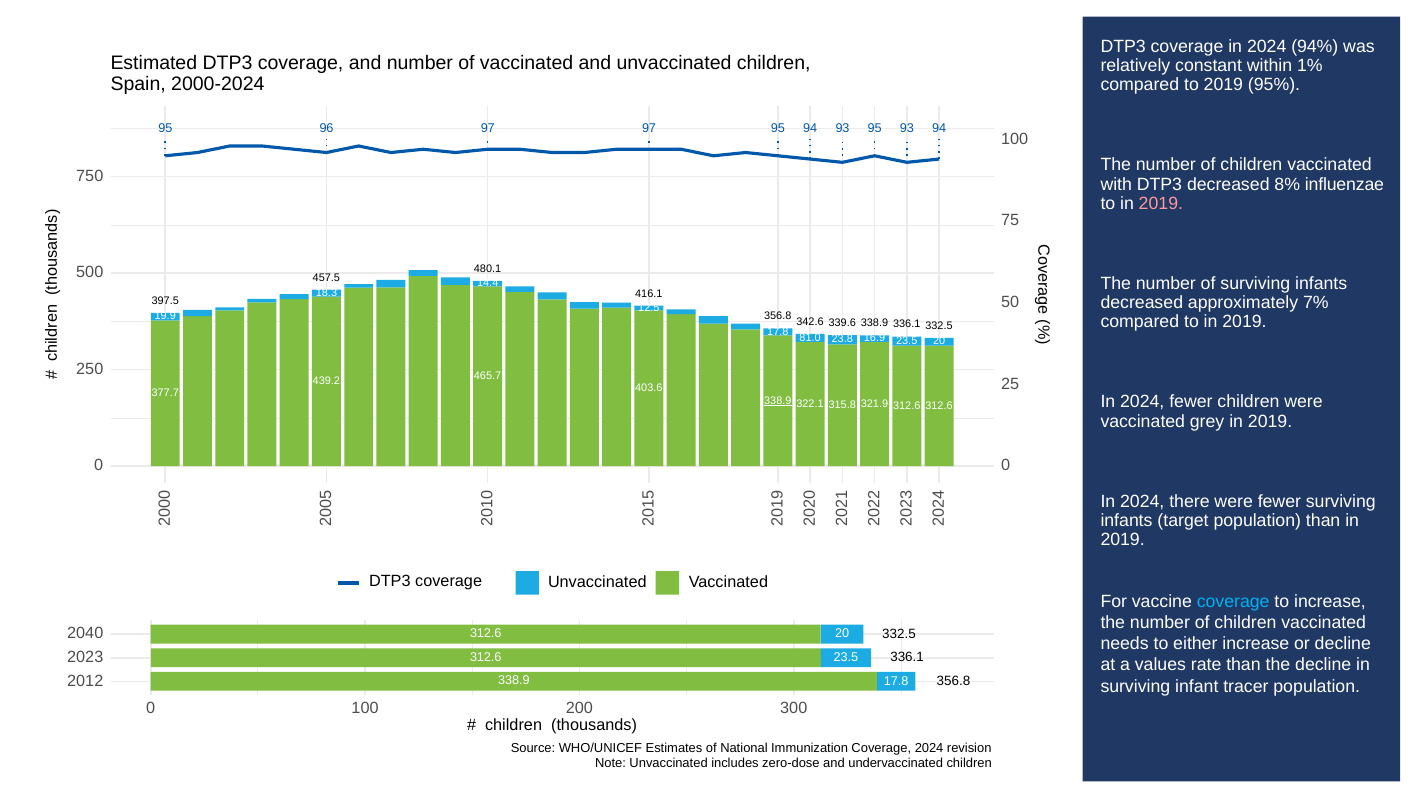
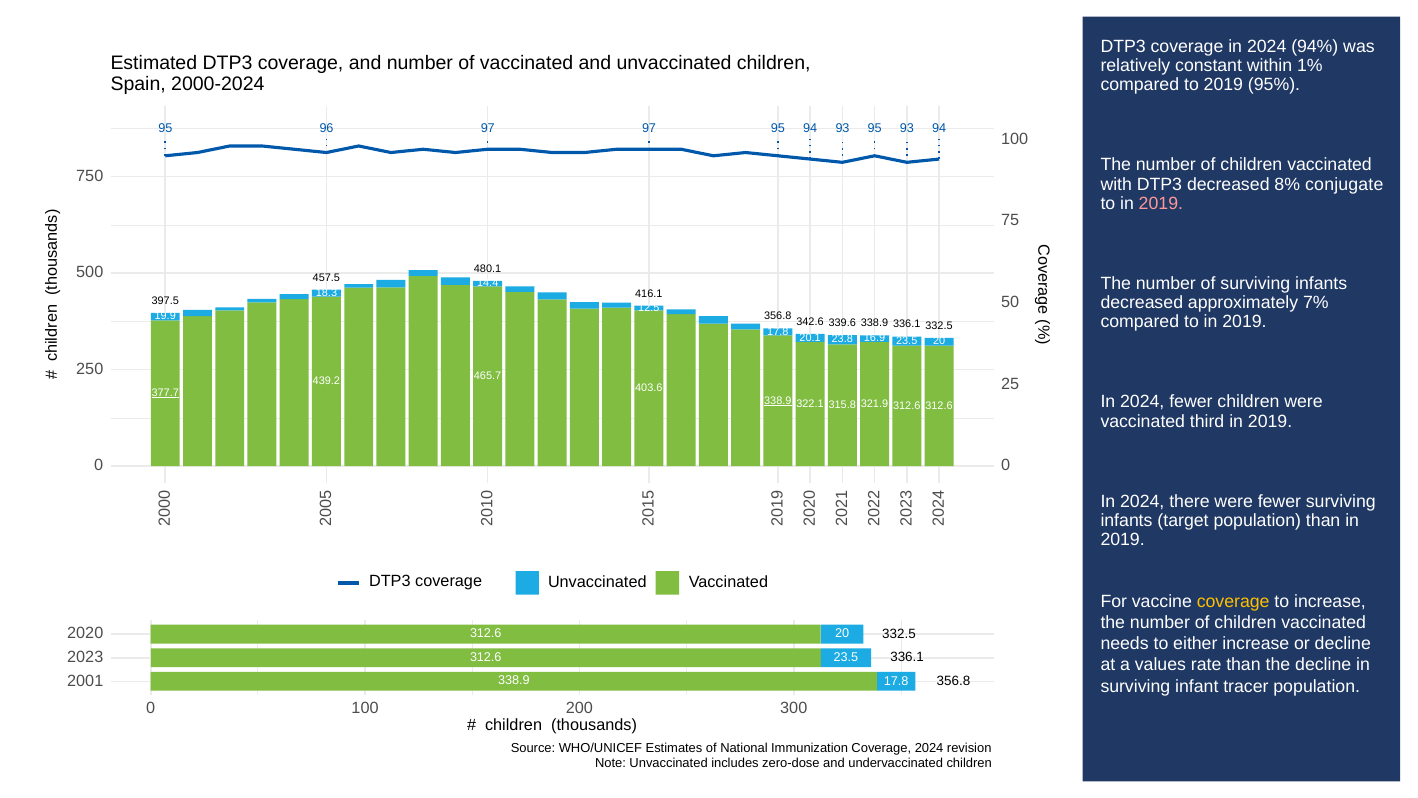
influenzae: influenzae -> conjugate (1344, 184)
81.0: 81.0 -> 20.1 (810, 337)
377.7 underline: none -> present (165, 393)
grey: grey -> third (1207, 421)
coverage colour: light blue -> yellow (1233, 601)
2040: 2040 -> 2020 (85, 633)
2012: 2012 -> 2001 (85, 680)
